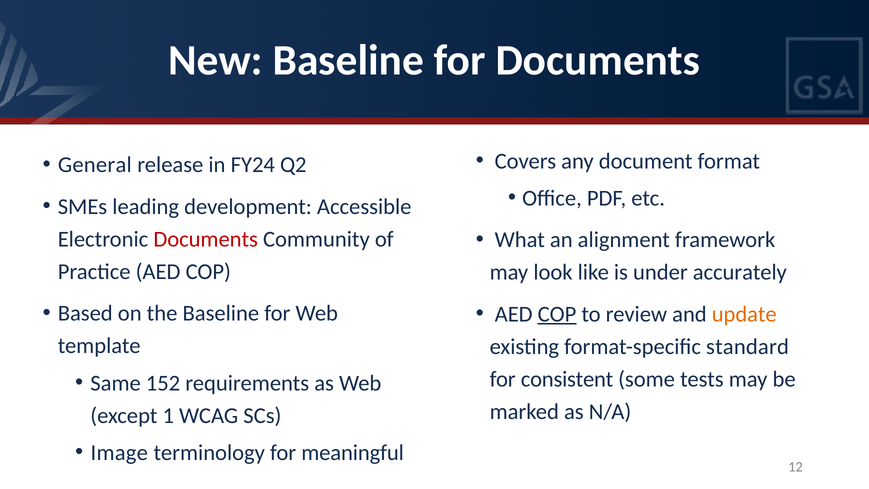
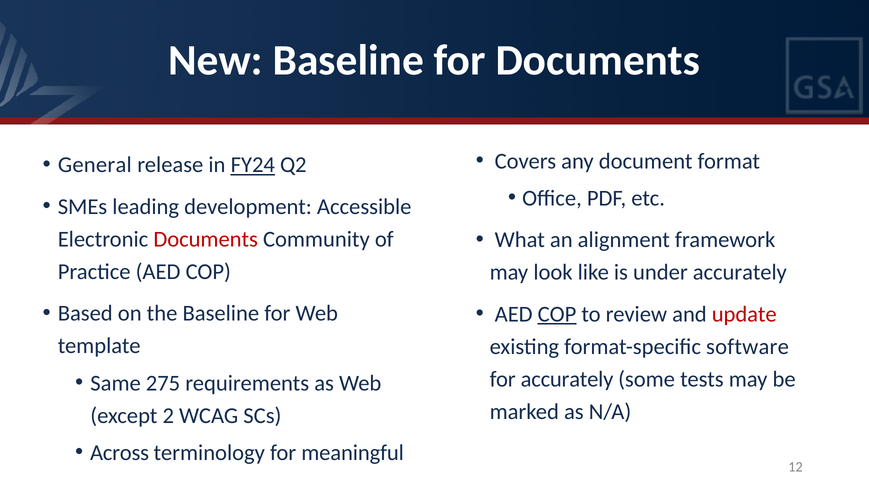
FY24 underline: none -> present (253, 165)
update colour: orange -> red (744, 314)
standard: standard -> software (748, 346)
for consistent: consistent -> accurately (567, 379)
152: 152 -> 275 (163, 383)
1: 1 -> 2 (168, 415)
Image: Image -> Across (120, 453)
